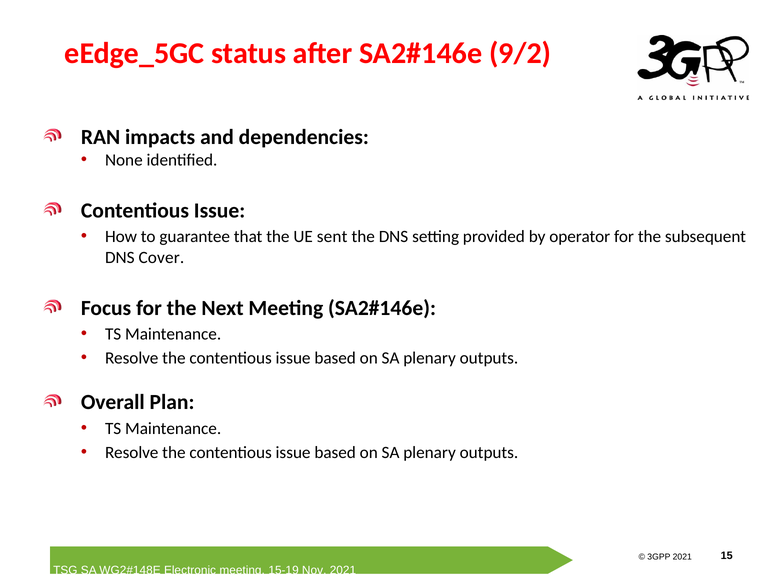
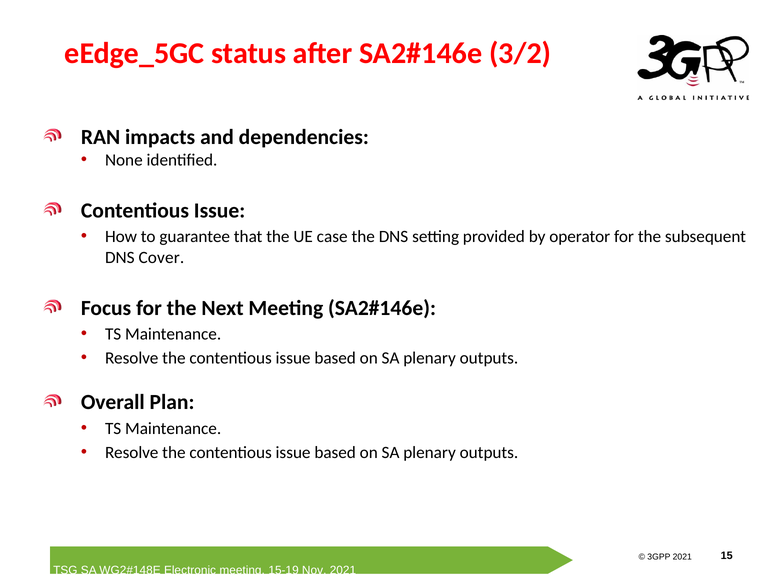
9/2: 9/2 -> 3/2 (520, 53)
sent: sent -> case (332, 237)
